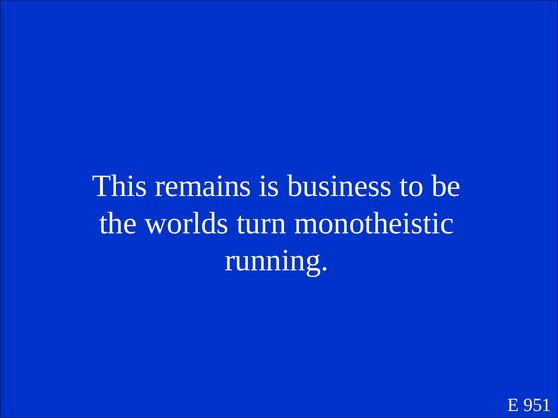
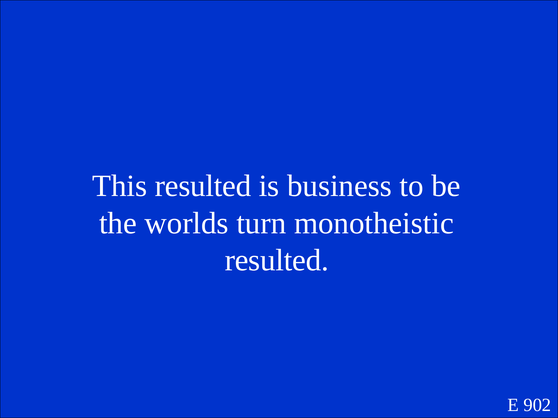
This remains: remains -> resulted (203, 186)
running: running -> resulted (277, 261)
951: 951 -> 902 (537, 406)
